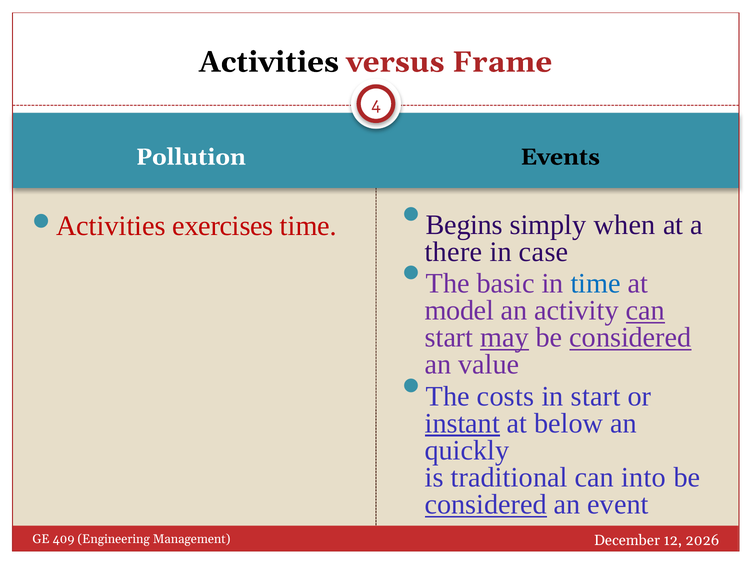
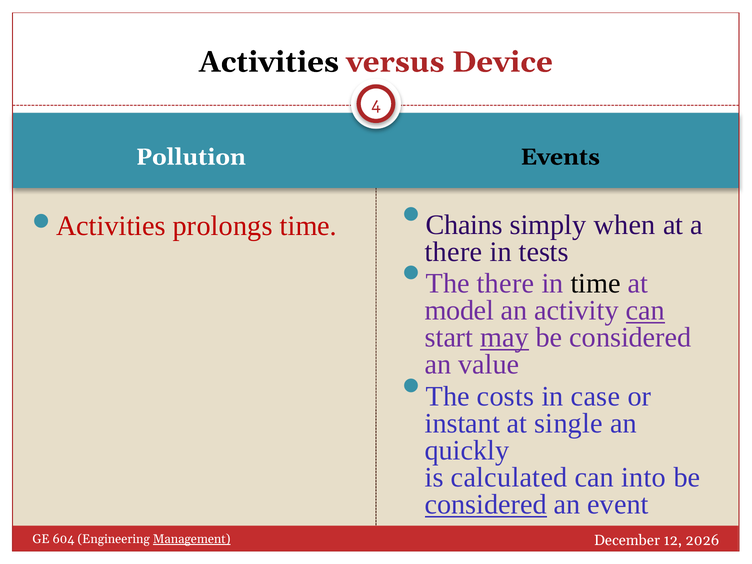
Frame: Frame -> Device (502, 62)
exercises: exercises -> prolongs (223, 226)
Begins: Begins -> Chains (464, 225)
case: case -> tests (544, 252)
The basic: basic -> there (506, 283)
time colour: blue -> black (596, 283)
considered underline: present -> none (630, 338)
in start: start -> case (596, 396)
instant underline: present -> none (462, 423)
below: below -> single (569, 423)
traditional: traditional -> calculated (509, 478)
409: 409 -> 604 (64, 539)
Management underline: none -> present (192, 539)
